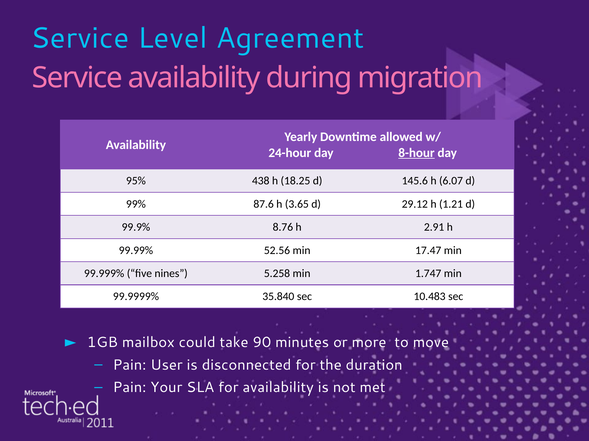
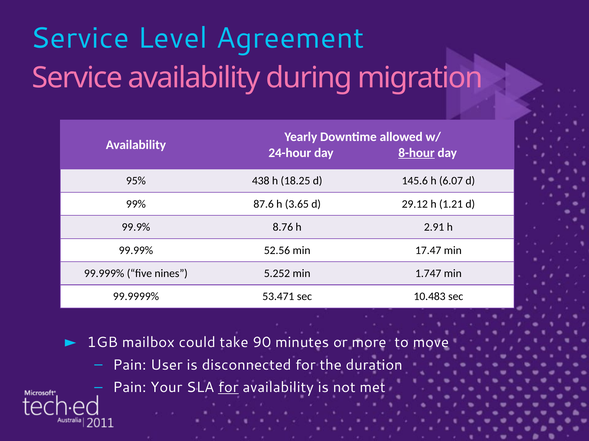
5.258: 5.258 -> 5.252 (277, 274)
35.840: 35.840 -> 53.471 (278, 297)
for underline: none -> present (228, 388)
